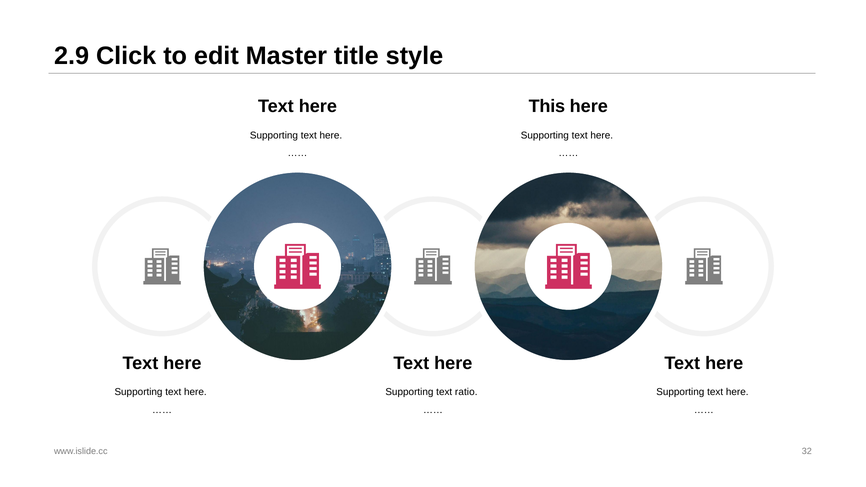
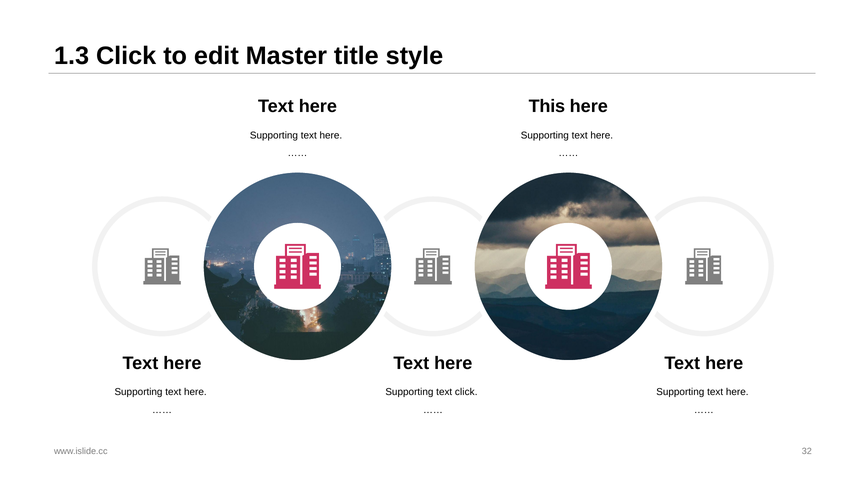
2.9: 2.9 -> 1.3 (72, 56)
text ratio: ratio -> click (466, 392)
